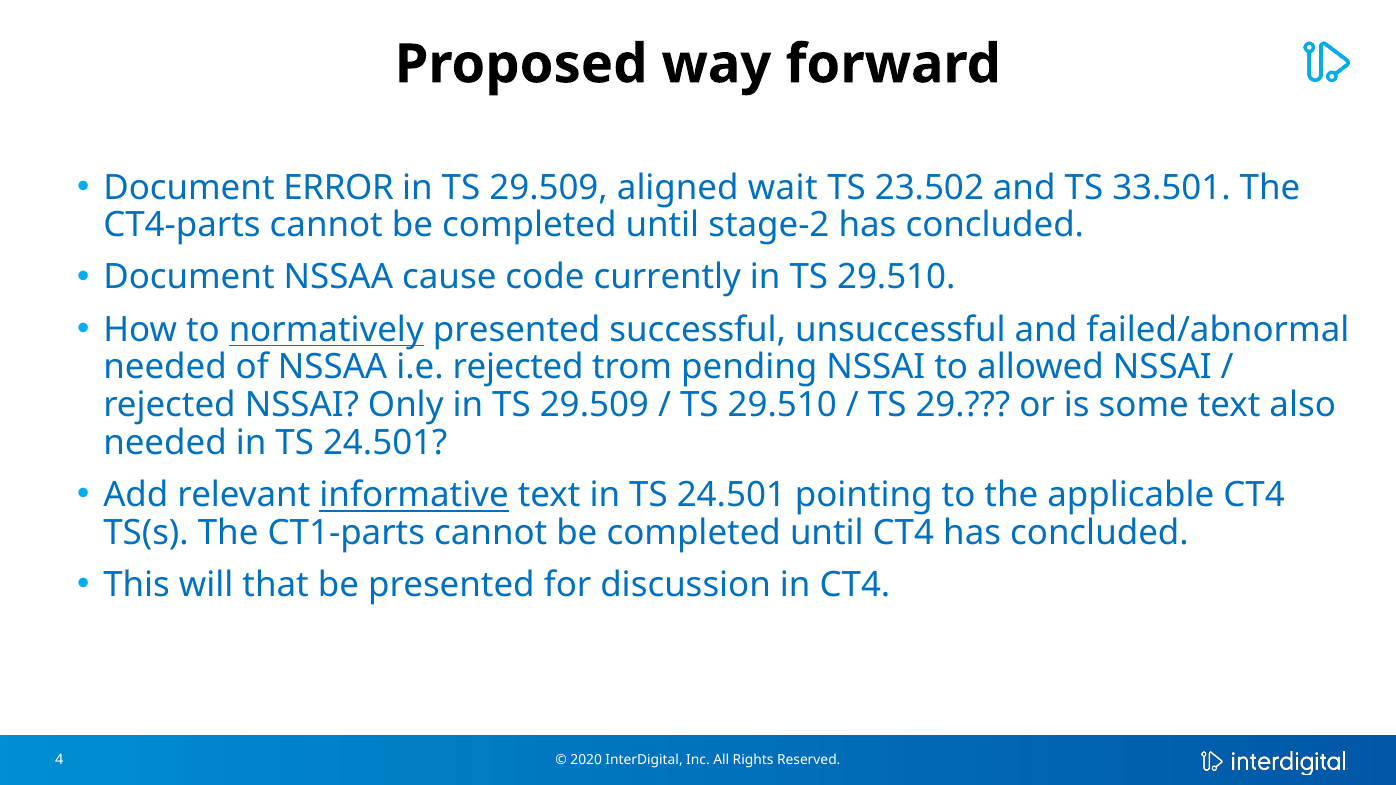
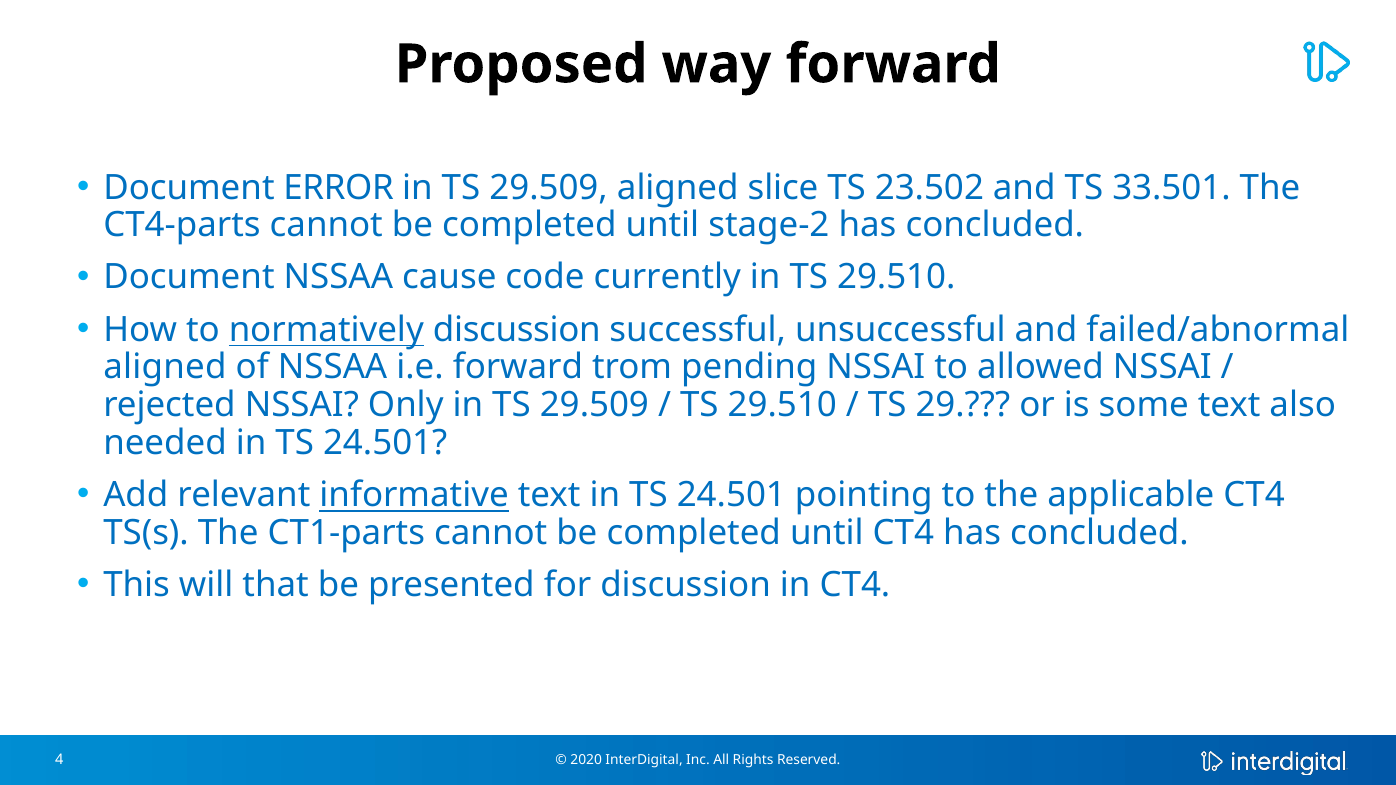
wait: wait -> slice (783, 188)
normatively presented: presented -> discussion (517, 330)
needed: needed -> aligned (165, 367)
i.e rejected: rejected -> forward (518, 367)
